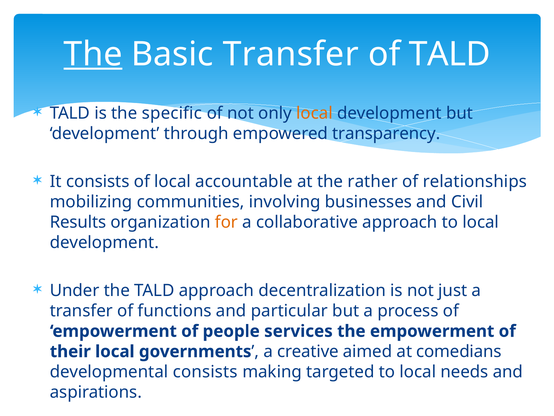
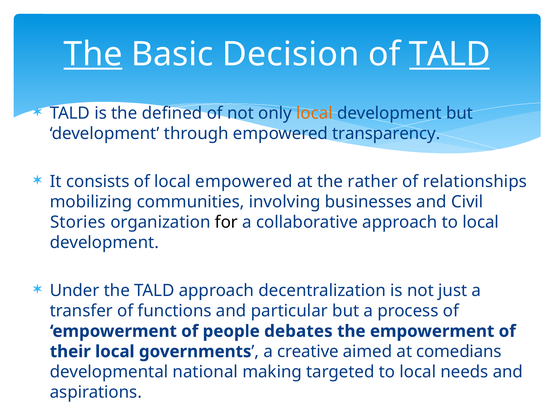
Basic Transfer: Transfer -> Decision (291, 54)
TALD underline: none -> present (450, 54)
specific: specific -> defined (172, 113)
local accountable: accountable -> empowered (244, 181)
Results: Results -> Stories (78, 222)
for colour: orange -> black (226, 222)
services: services -> debates (298, 331)
developmental consists: consists -> national (205, 371)
